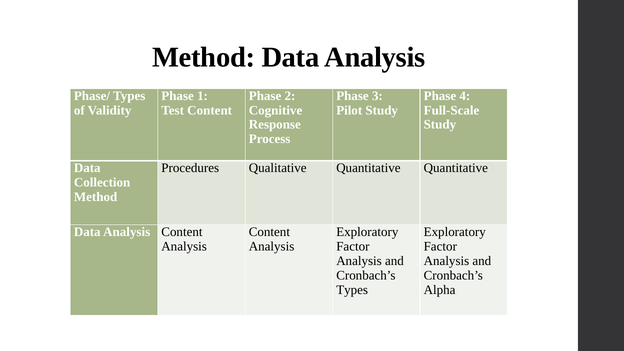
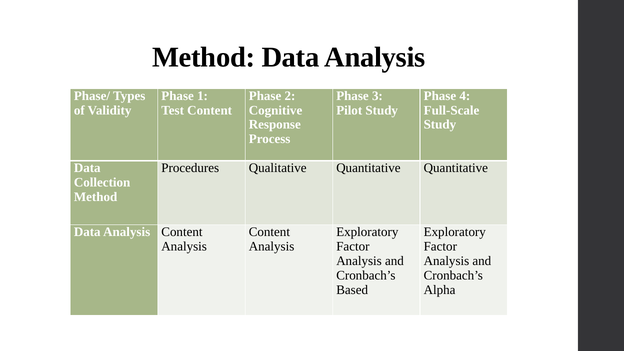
Types: Types -> Based (352, 290)
